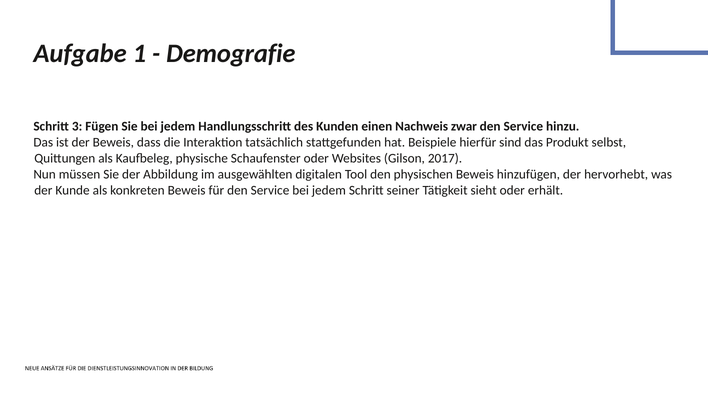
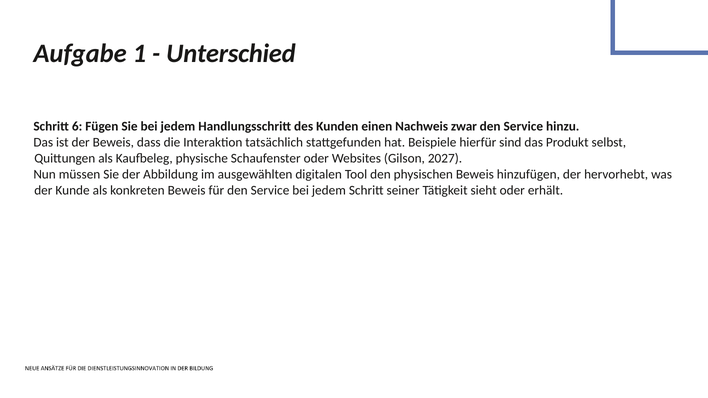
Demografie: Demografie -> Unterschied (231, 54)
3: 3 -> 6 (77, 127)
2017: 2017 -> 2027 (445, 158)
